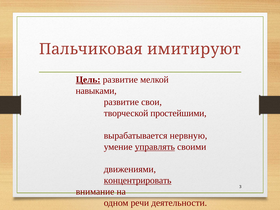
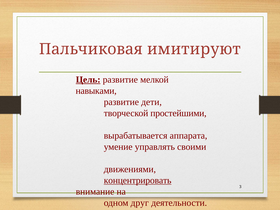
свои: свои -> дети (151, 102)
нервную: нервную -> аппарата (189, 136)
управлять underline: present -> none (155, 147)
речи: речи -> друг (140, 203)
